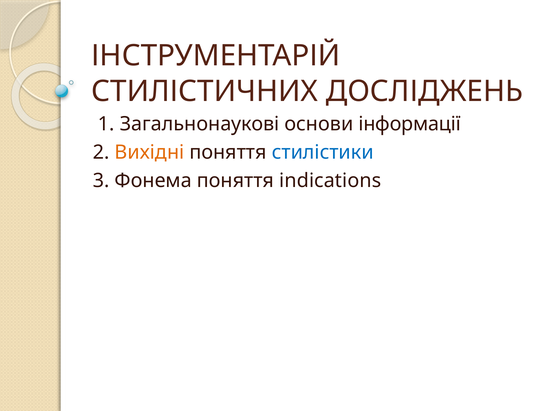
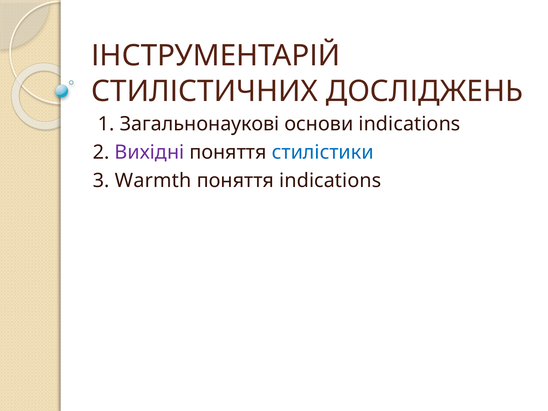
основи інформації: інформації -> indications (409, 124)
Вихідні colour: orange -> purple (149, 152)
Фонема: Фонема -> Warmth (153, 181)
